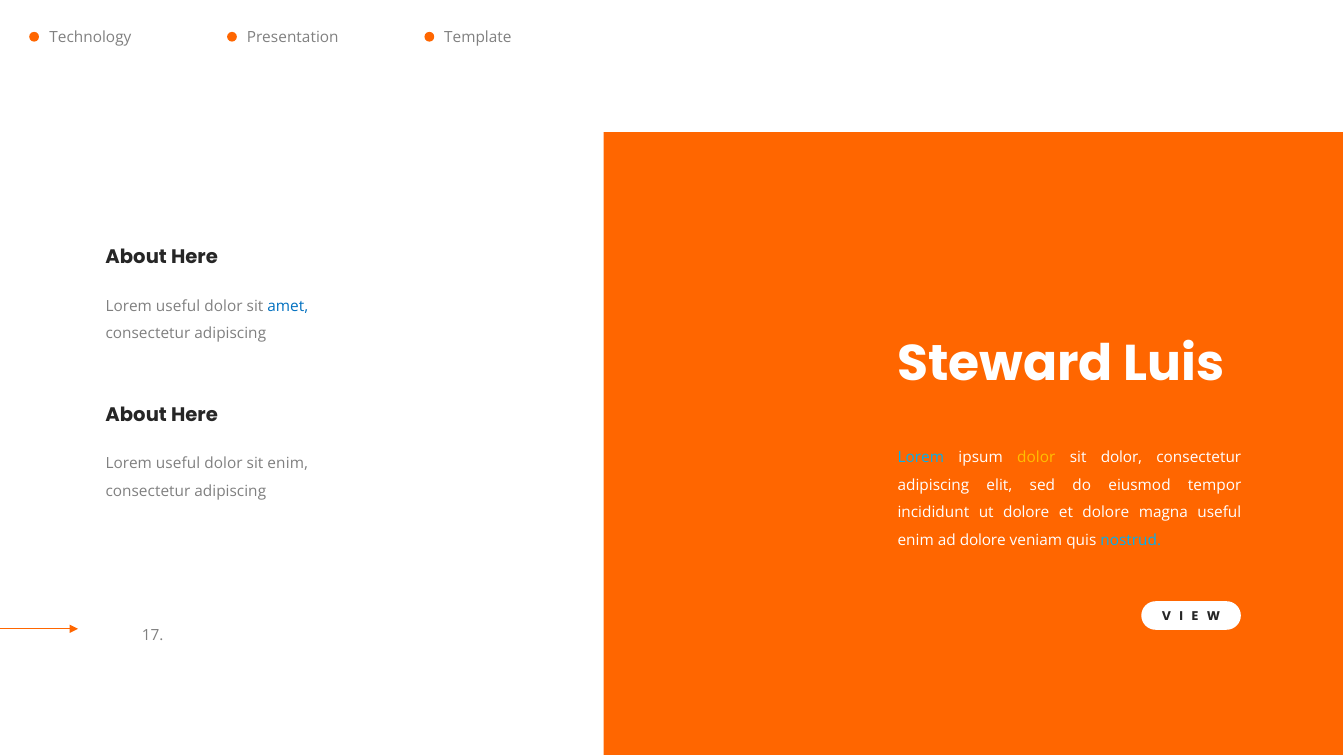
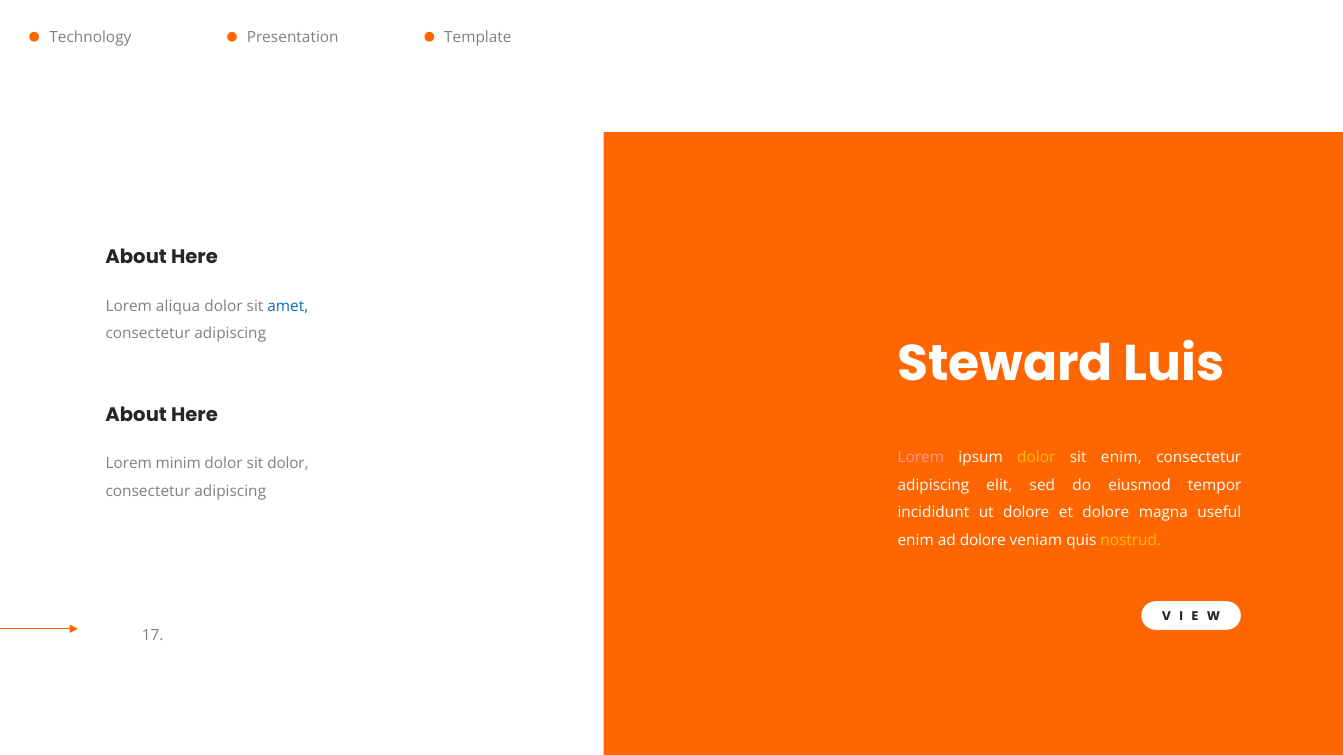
useful: useful -> aliqua (178, 306)
Lorem colour: light blue -> pink (921, 458)
sit dolor: dolor -> enim (1121, 458)
useful: useful -> minim (178, 464)
sit enim: enim -> dolor (288, 464)
nostrud colour: light blue -> yellow (1131, 541)
